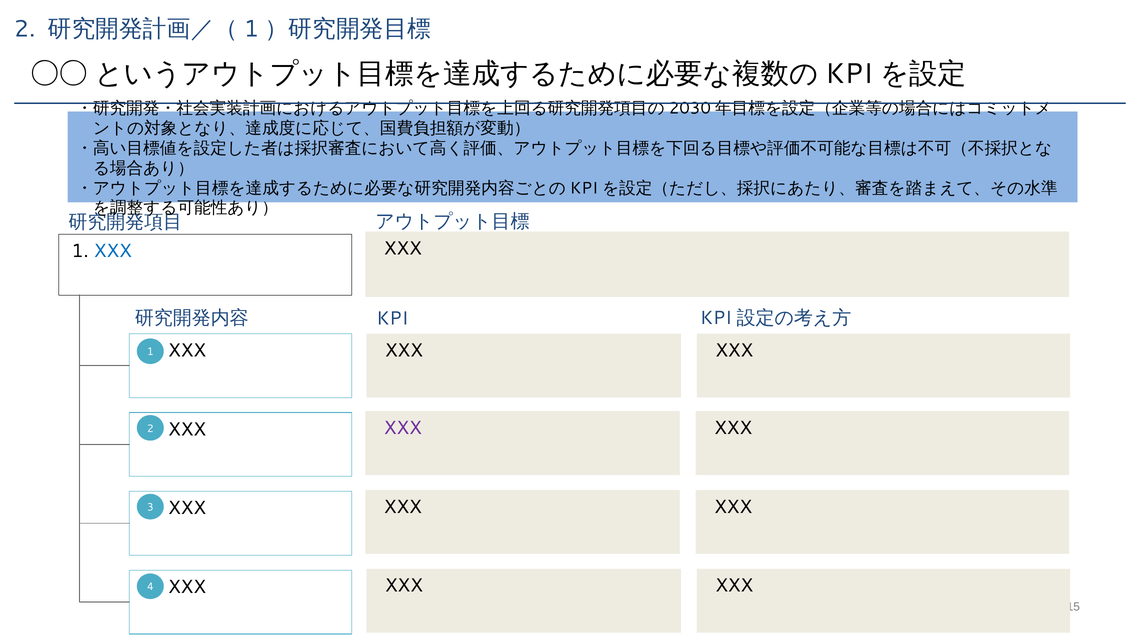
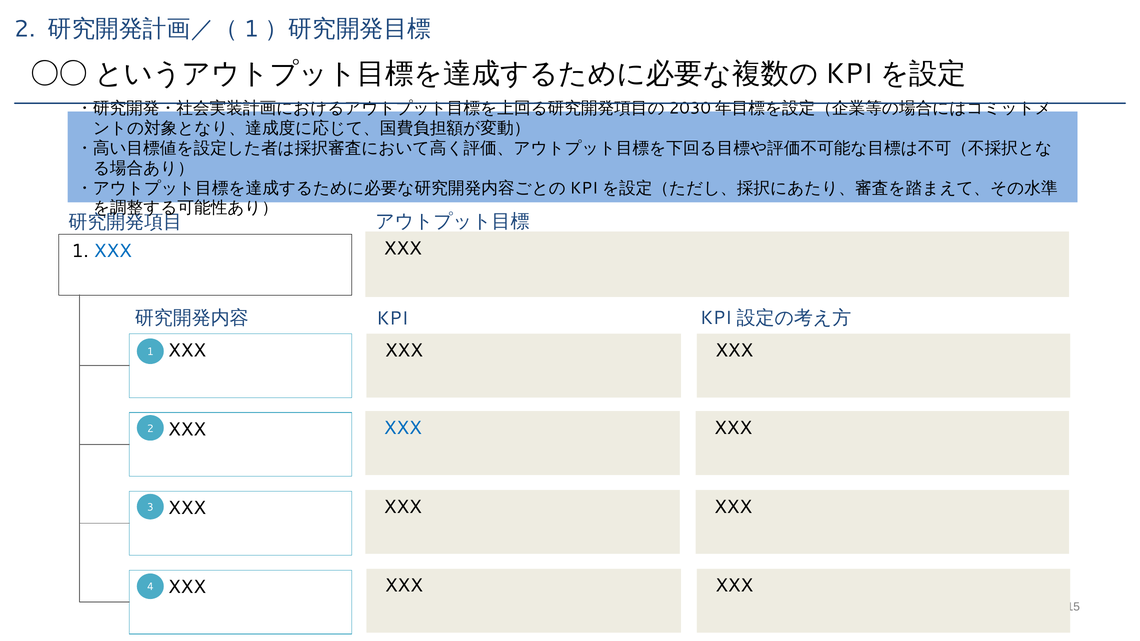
XXX colour: purple -> blue (403, 428)
